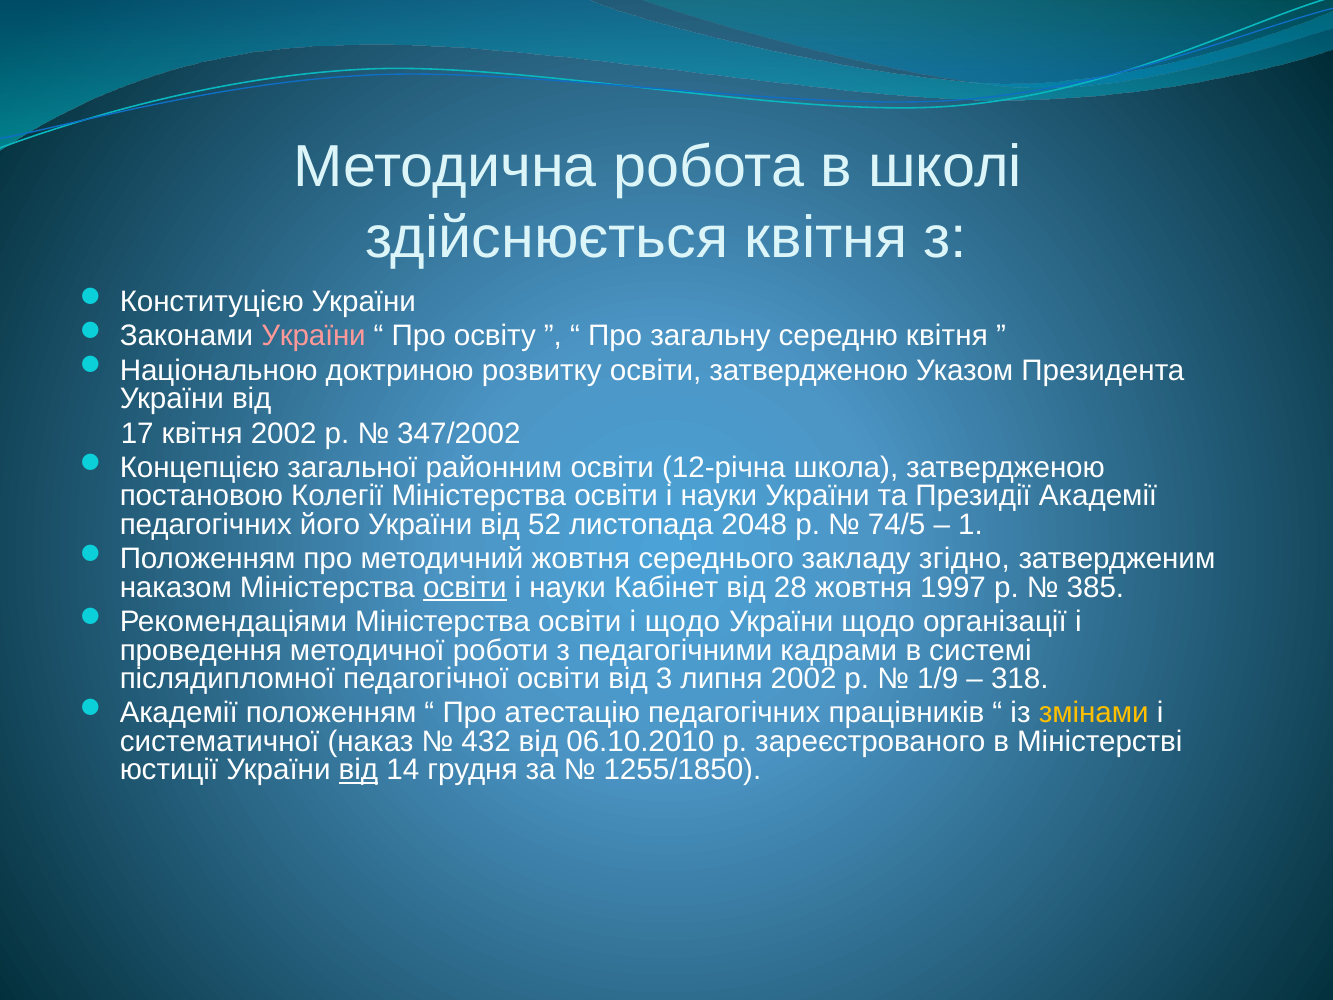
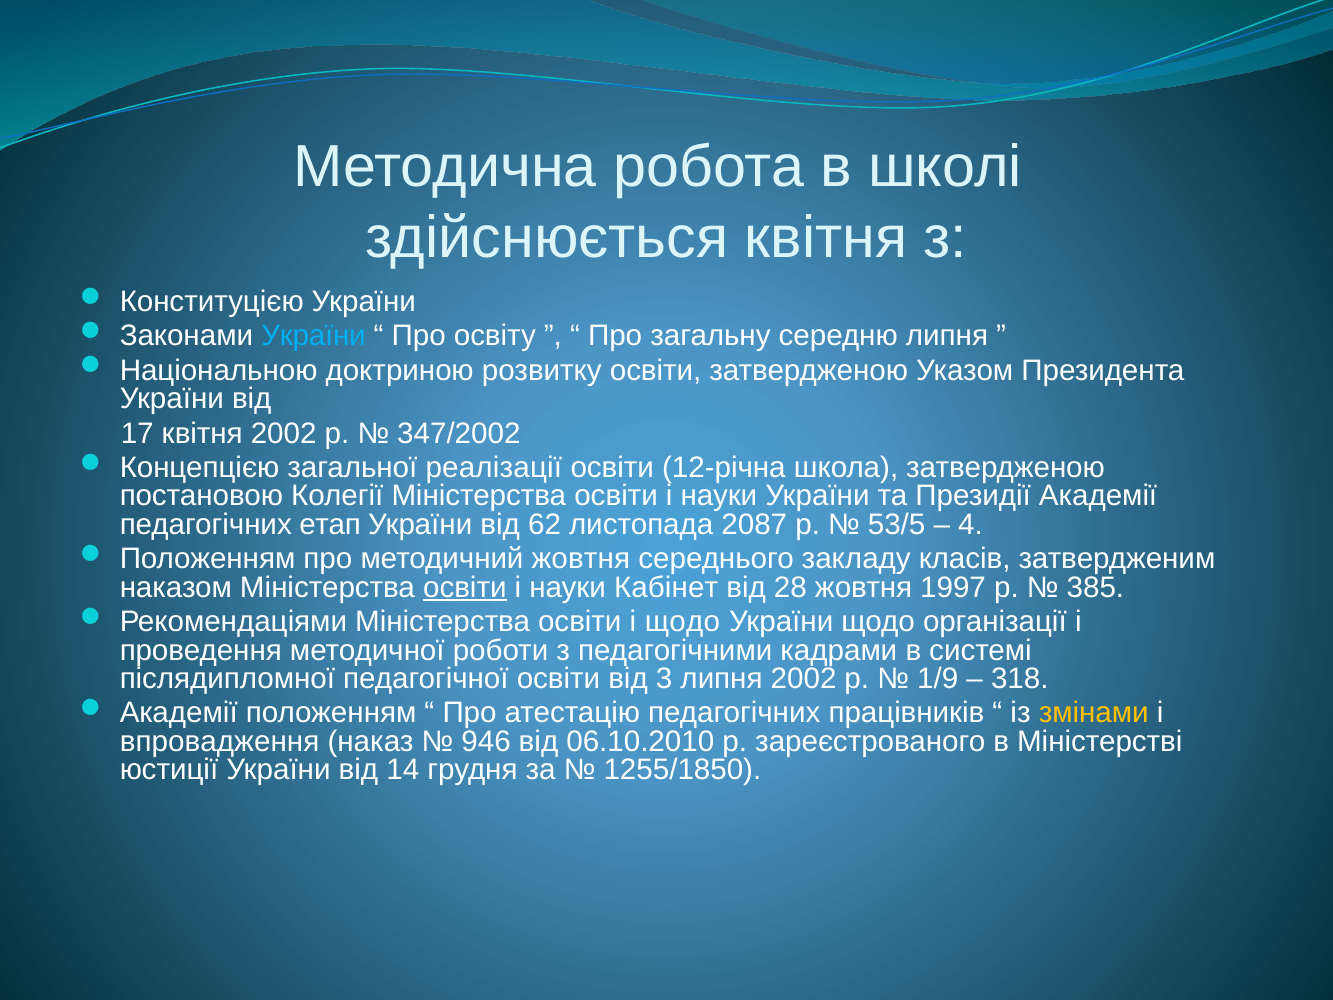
України colour: pink -> light blue (314, 336)
середню квітня: квітня -> липня (947, 336)
районним: районним -> реалізації (494, 468)
його: його -> етап (330, 525)
52: 52 -> 62 (545, 525)
2048: 2048 -> 2087 (754, 525)
74/5: 74/5 -> 53/5 (897, 525)
1: 1 -> 4 (970, 525)
згідно: згідно -> класів (965, 559)
систематичної: систематичної -> впровадження (220, 741)
432: 432 -> 946 (486, 741)
від underline: present -> none (358, 770)
